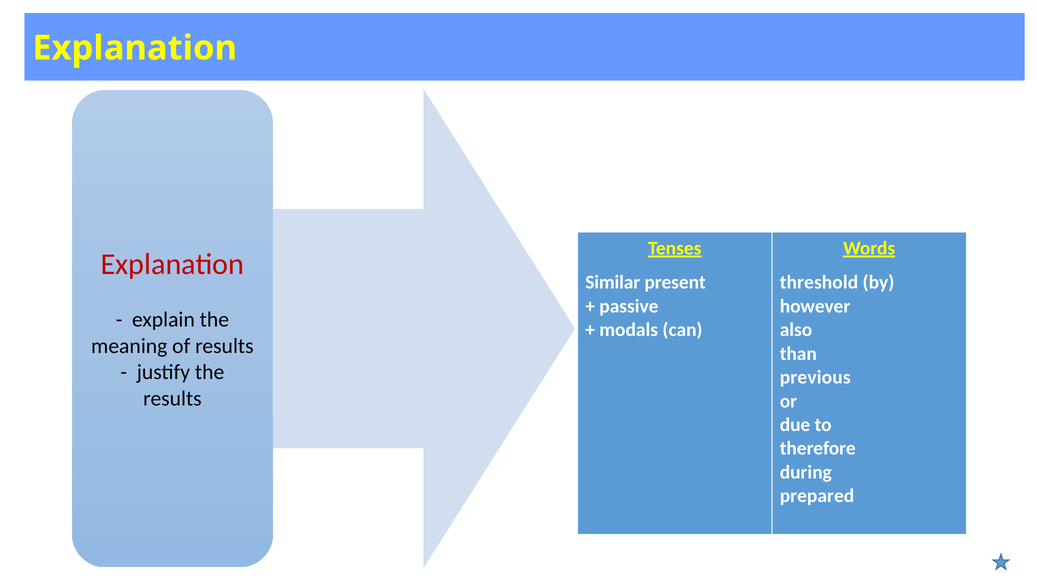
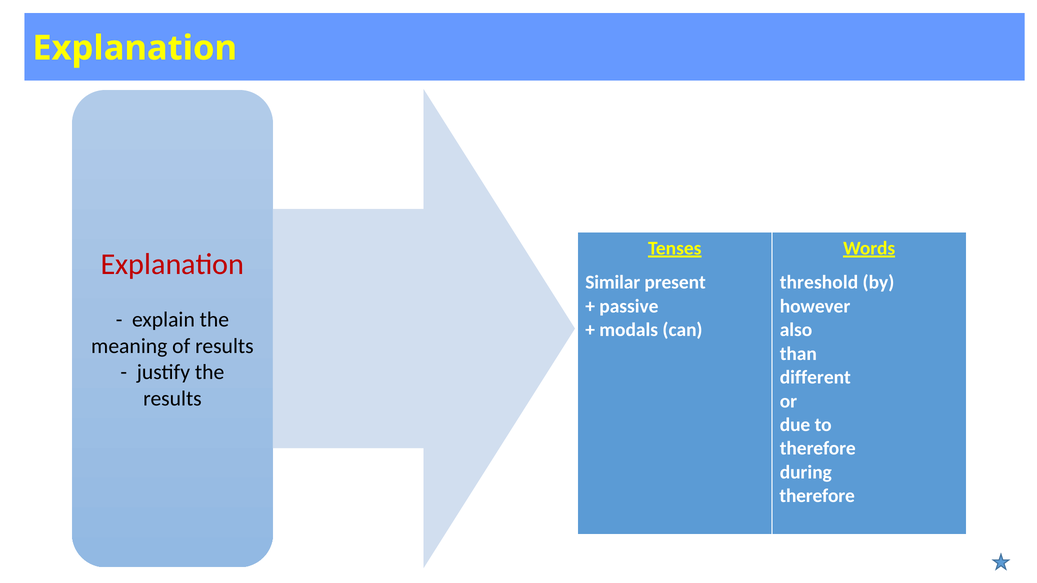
previous: previous -> different (815, 378)
prepared: prepared -> therefore (817, 496)
